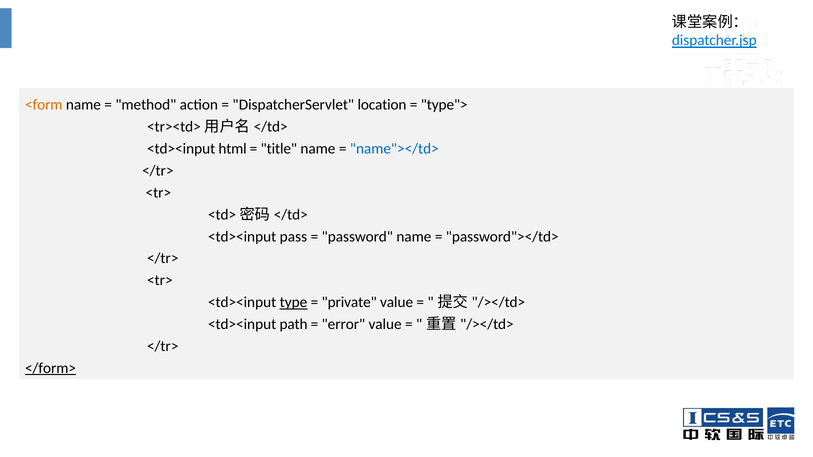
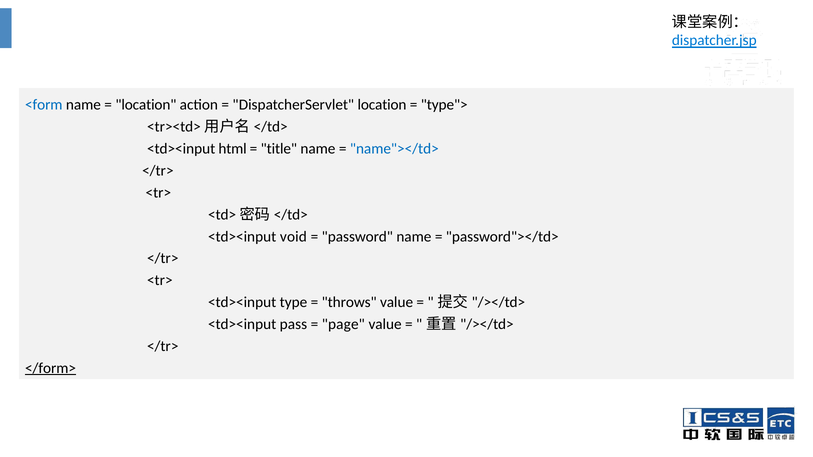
<form colour: orange -> blue (44, 105)
method: method -> location (146, 105)
pass: pass -> void (293, 237)
type underline: present -> none (293, 302)
private: private -> throws (349, 302)
path: path -> pass (293, 324)
error: error -> page (343, 324)
